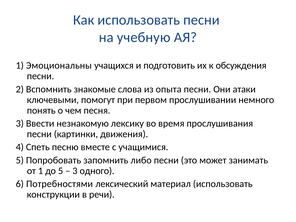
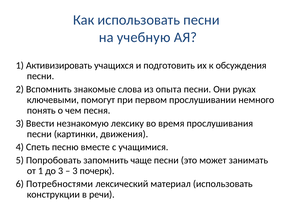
Эмоциональны: Эмоциональны -> Активизировать (59, 65)
атаки: атаки -> руках (244, 89)
либо: либо -> чаще (141, 160)
до 5: 5 -> 3 (61, 171)
одного: одного -> почерк (97, 171)
